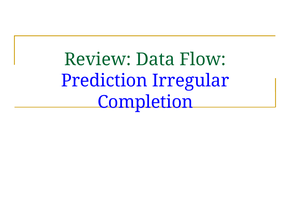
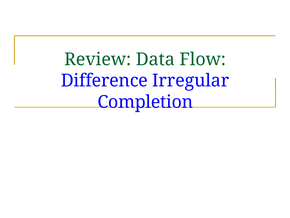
Prediction: Prediction -> Difference (104, 81)
